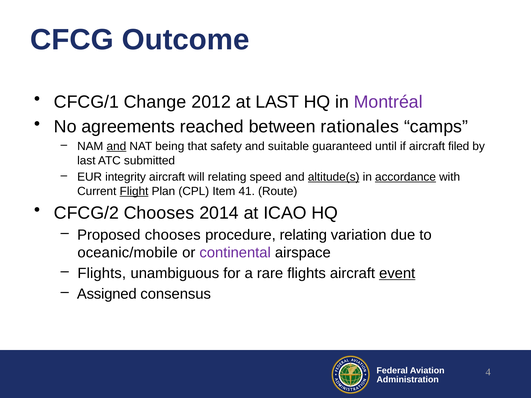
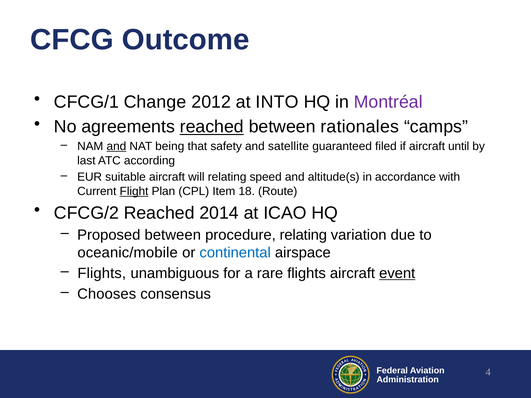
at LAST: LAST -> INTO (277, 102)
reached underline: none -> present (212, 127)
suitable: suitable -> satellite (288, 147)
until: until -> filed (386, 147)
filed: filed -> until (459, 147)
submitted: submitted -> according (150, 161)
integrity: integrity -> suitable (126, 177)
altitude(s underline: present -> none (334, 177)
accordance underline: present -> none (405, 177)
41: 41 -> 18 (247, 191)
CFCG/2 Chooses: Chooses -> Reached (159, 213)
Proposed chooses: chooses -> between (173, 235)
continental colour: purple -> blue (235, 253)
Assigned: Assigned -> Chooses (107, 294)
